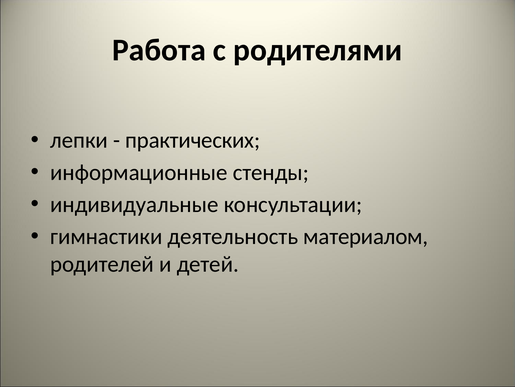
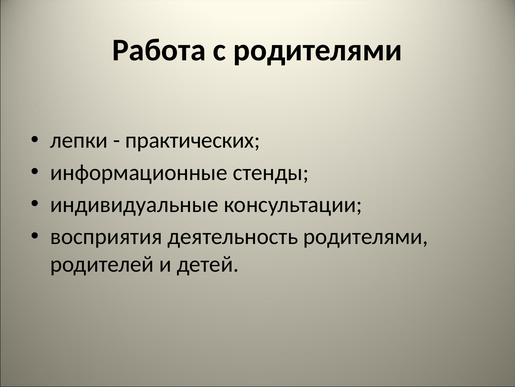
гимнастики: гимнастики -> восприятия (106, 236)
деятельность материалом: материалом -> родителями (366, 236)
